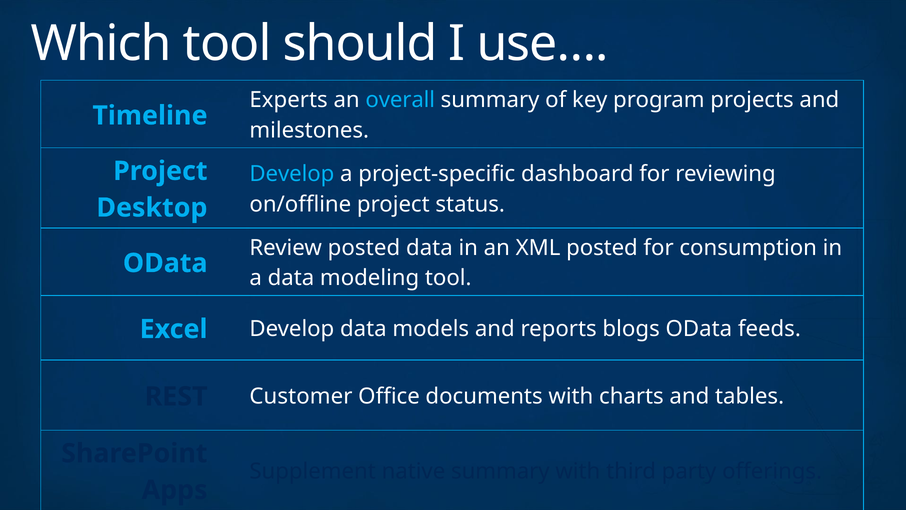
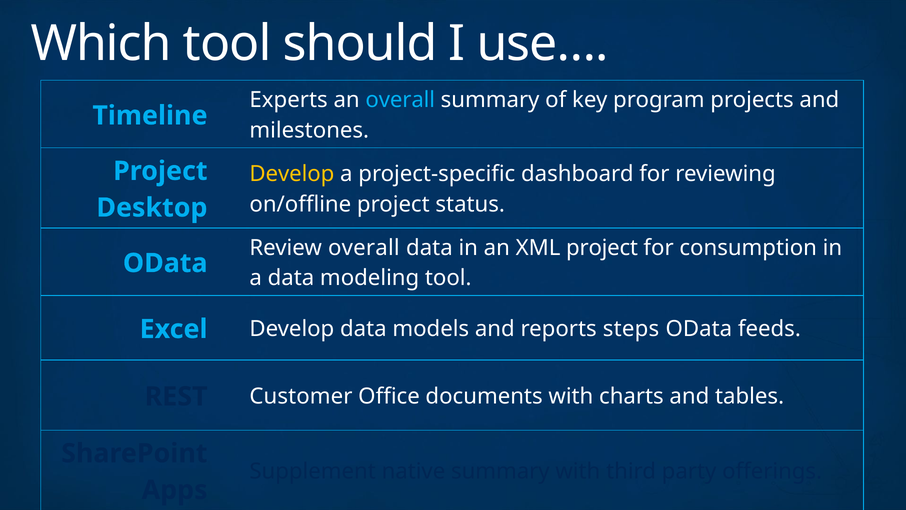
Develop colour: light blue -> yellow (292, 174)
Review posted: posted -> overall (364, 248)
XML posted: posted -> project (602, 248)
blogs: blogs -> steps (631, 329)
